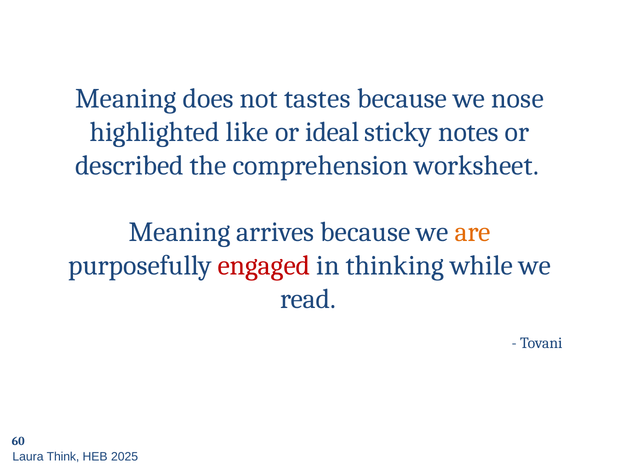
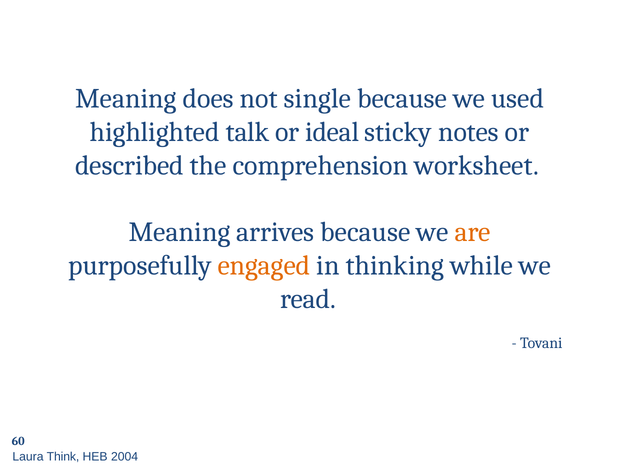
tastes: tastes -> single (317, 99)
nose: nose -> used (518, 99)
like: like -> talk (248, 132)
engaged colour: red -> orange (264, 266)
2025: 2025 -> 2004 (125, 457)
